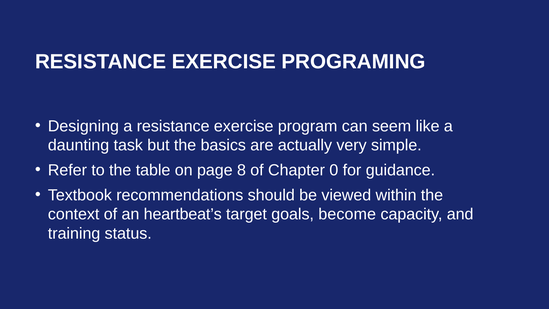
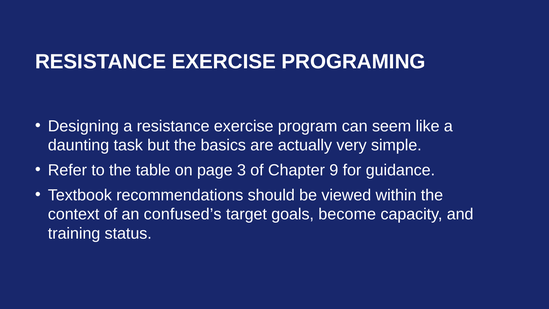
8: 8 -> 3 (241, 170)
0: 0 -> 9 (334, 170)
heartbeat’s: heartbeat’s -> confused’s (183, 214)
